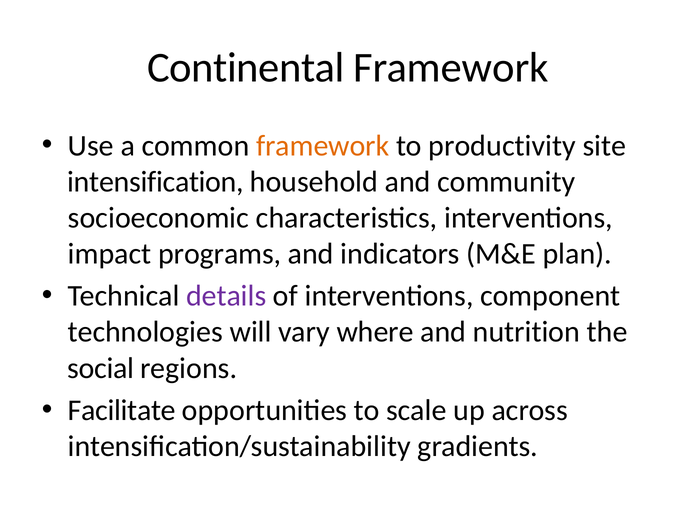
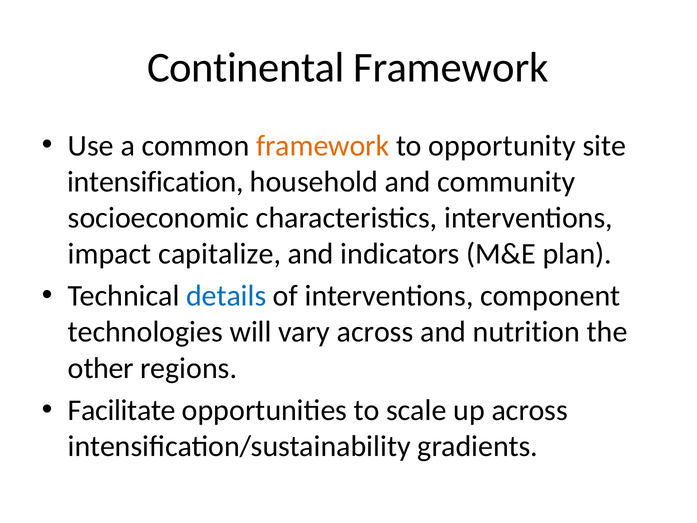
productivity: productivity -> opportunity (502, 146)
programs: programs -> capitalize (220, 254)
details colour: purple -> blue (226, 296)
vary where: where -> across (375, 332)
social: social -> other (101, 368)
